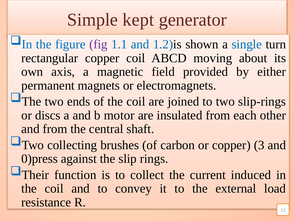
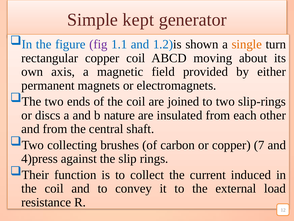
single colour: blue -> orange (247, 44)
motor: motor -> nature (119, 115)
3: 3 -> 7 (259, 145)
0)press: 0)press -> 4)press (40, 158)
